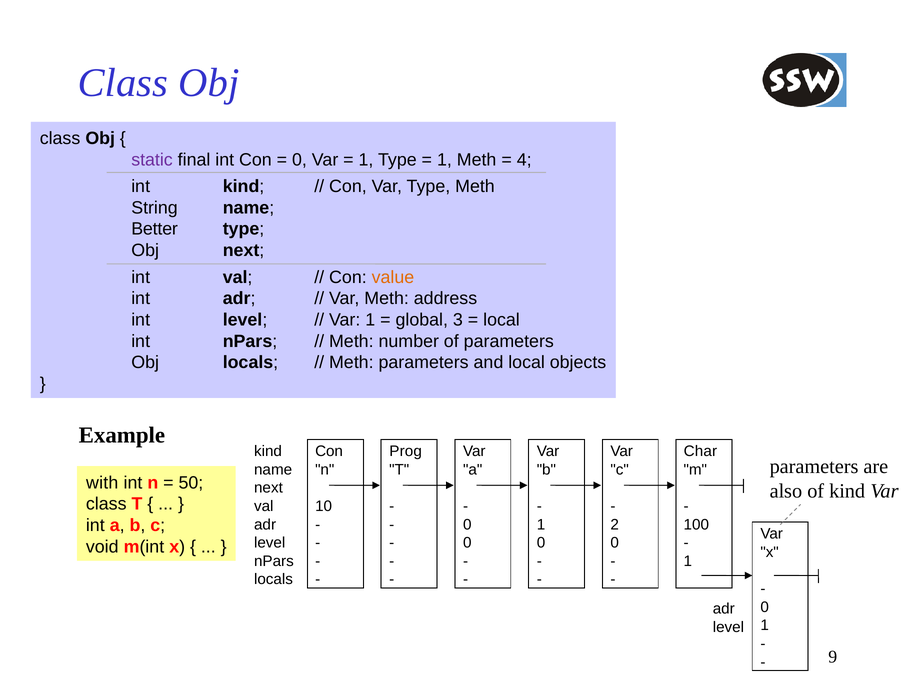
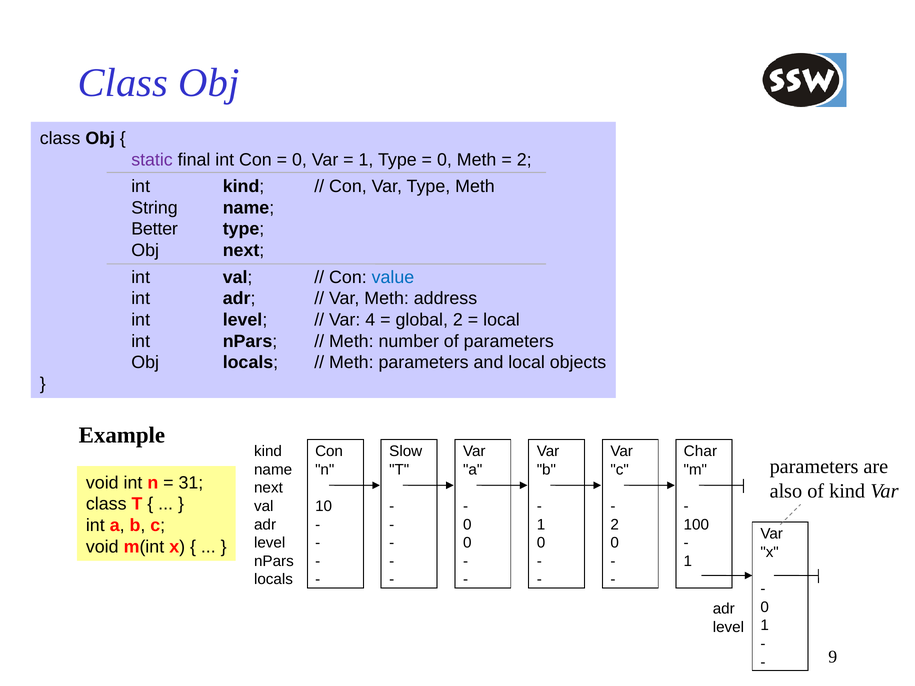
1: 1 -> 0 (444, 160)
4: 4 -> 2 (524, 160)
value colour: orange -> blue (393, 277)
Var 1: 1 -> 4 (370, 320)
global 3: 3 -> 2 (458, 320)
Prog: Prog -> Slow (406, 452)
with: with -> void (102, 483)
50: 50 -> 31 (191, 483)
